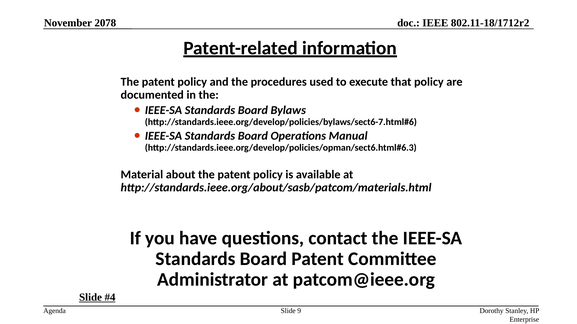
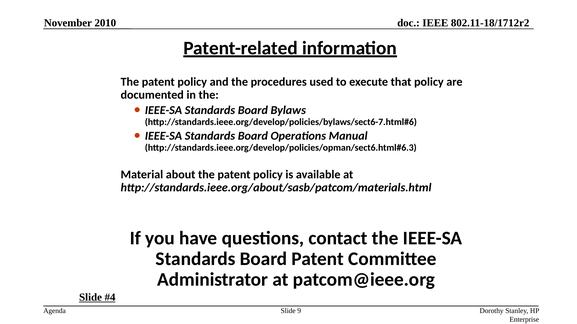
2078: 2078 -> 2010 (105, 23)
